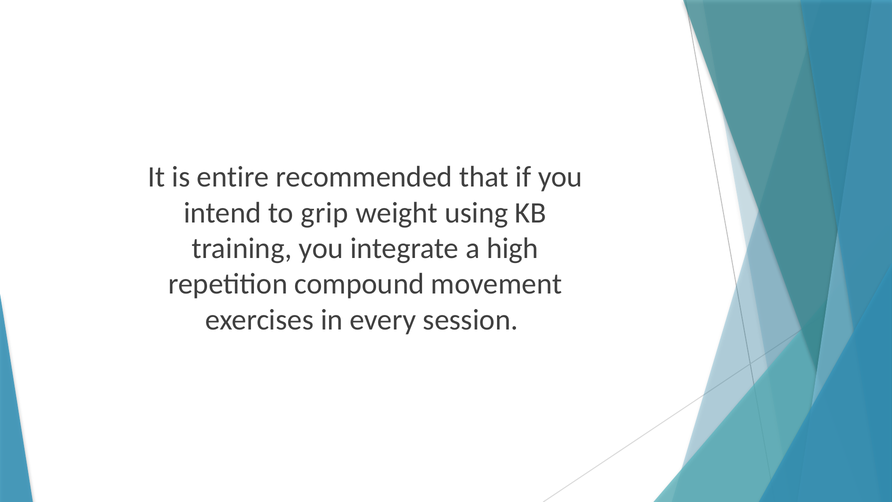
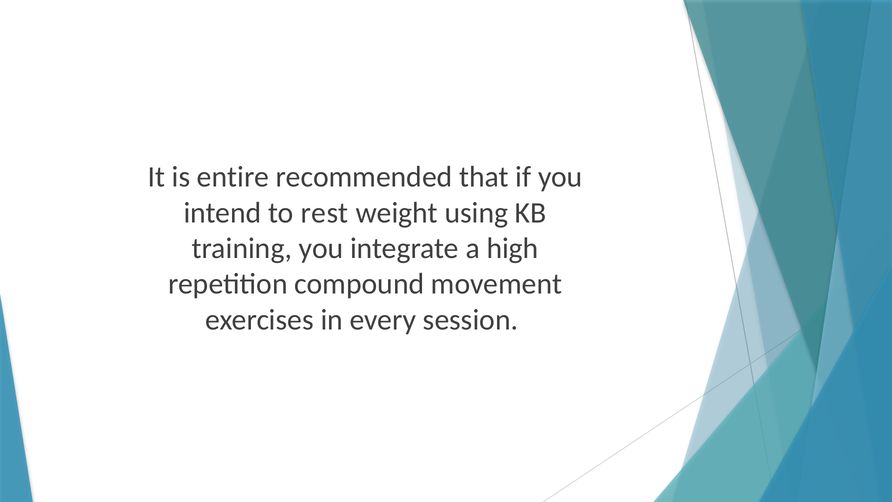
grip: grip -> rest (325, 213)
